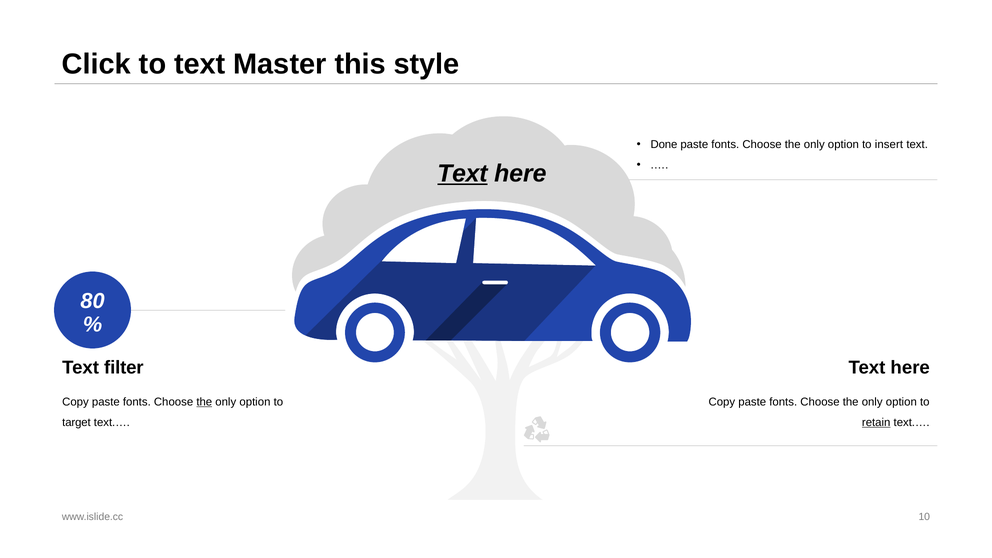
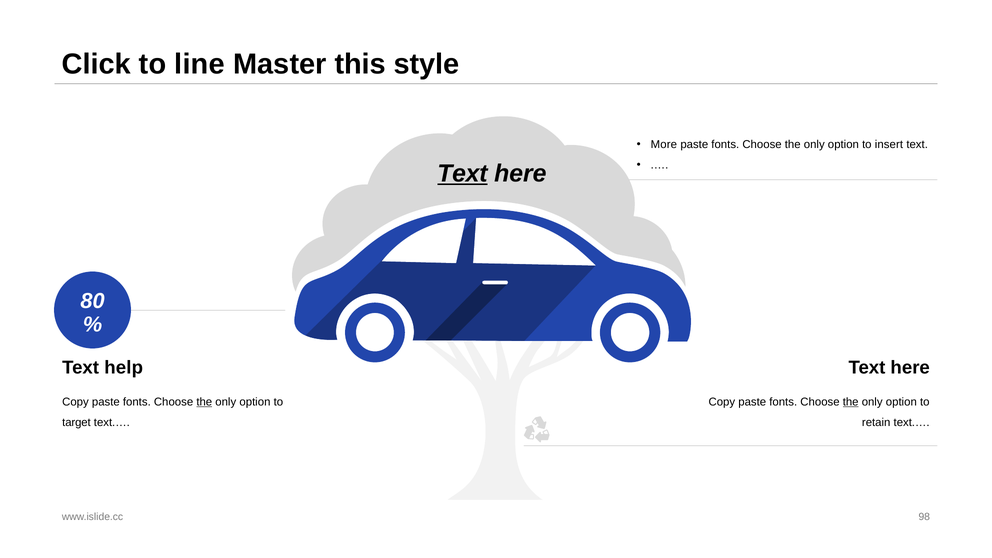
to text: text -> line (200, 64)
Done: Done -> More (664, 145)
filter: filter -> help (124, 367)
the underline: none -> present (851, 402)
retain underline: present -> none (876, 422)
10: 10 -> 98 (924, 517)
